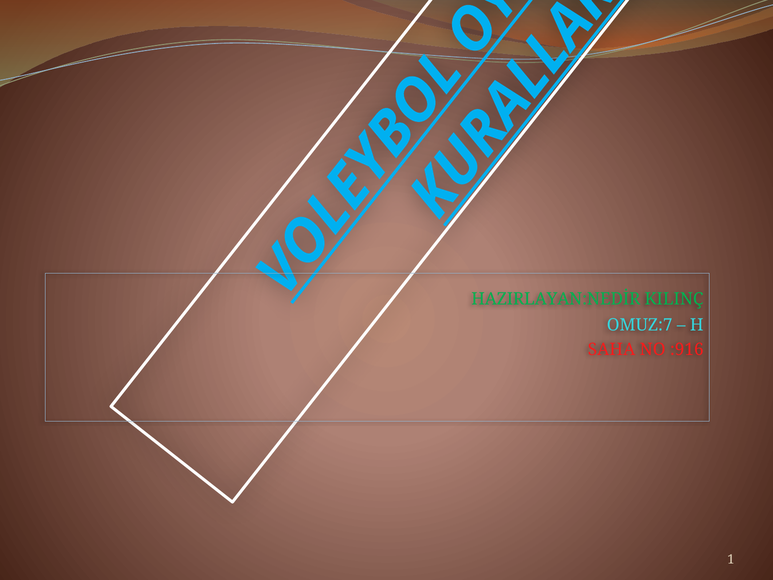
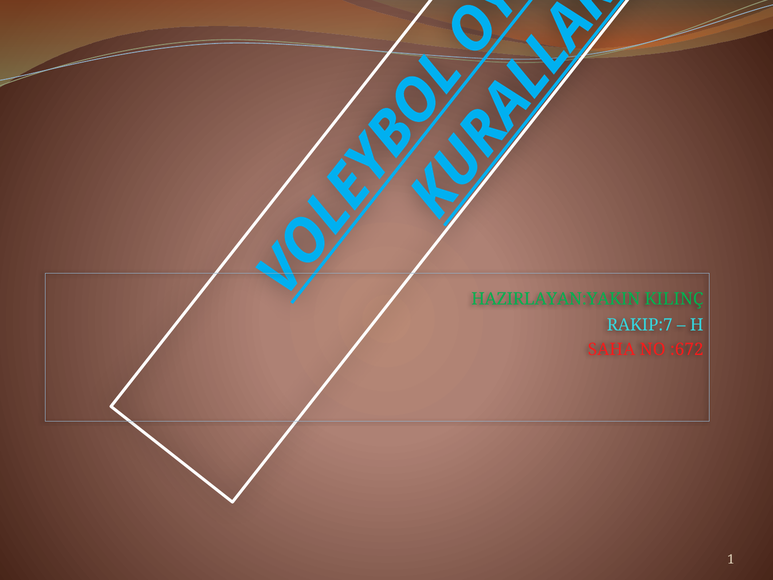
HAZIRLAYAN:NEDİR: HAZIRLAYAN:NEDİR -> HAZIRLAYAN:YAKIN (556, 299)
OMUZ:7: OMUZ:7 -> RAKIP:7 (640, 325)
:916: :916 -> :672 (687, 349)
